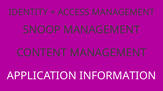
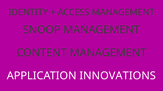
INFORMATION: INFORMATION -> INNOVATIONS (118, 76)
